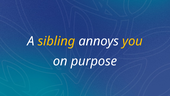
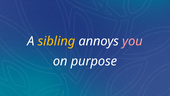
you colour: yellow -> pink (132, 41)
